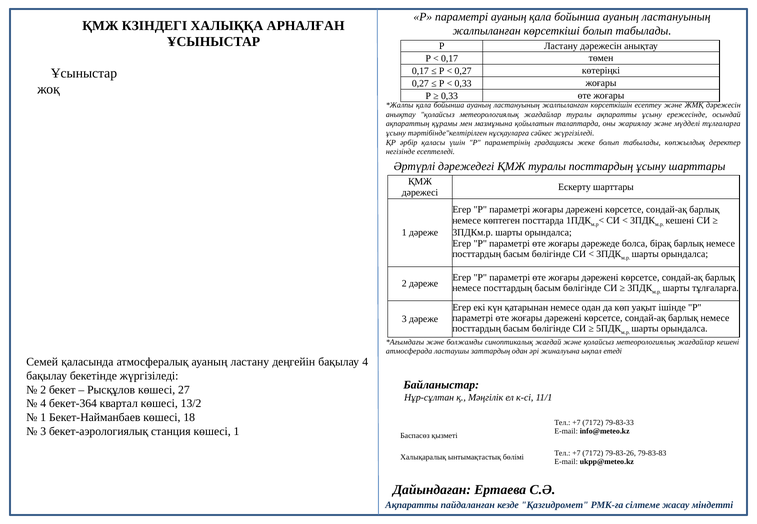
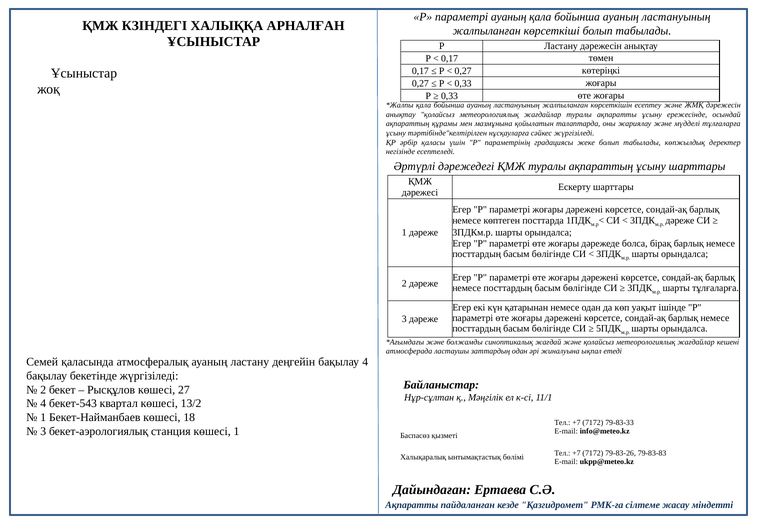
туралы посттардың: посттардың -> ақпараттың (601, 167)
кешені: кешені -> дәреже (680, 220)
бекет-364: бекет-364 -> бекет-543 (73, 404)
